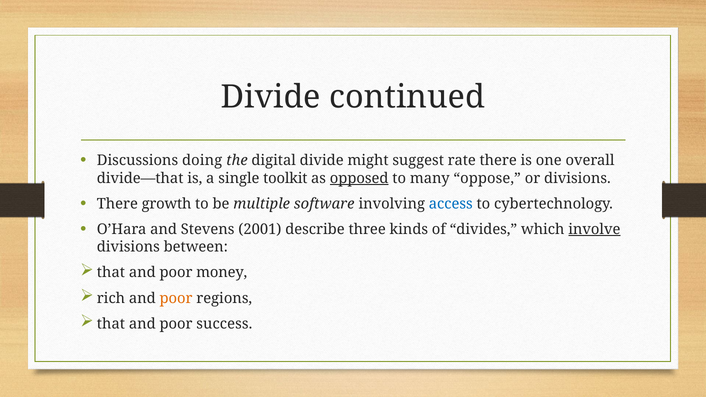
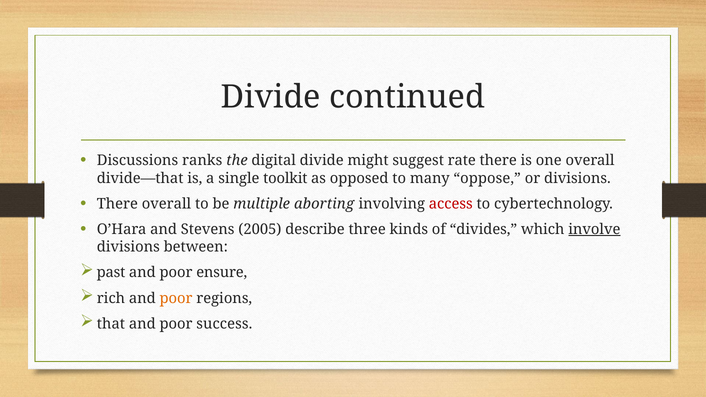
doing: doing -> ranks (202, 161)
opposed underline: present -> none (359, 178)
There growth: growth -> overall (166, 204)
software: software -> aborting (324, 204)
access colour: blue -> red (451, 204)
2001: 2001 -> 2005 (260, 229)
that: that -> past (111, 273)
money: money -> ensure (222, 273)
